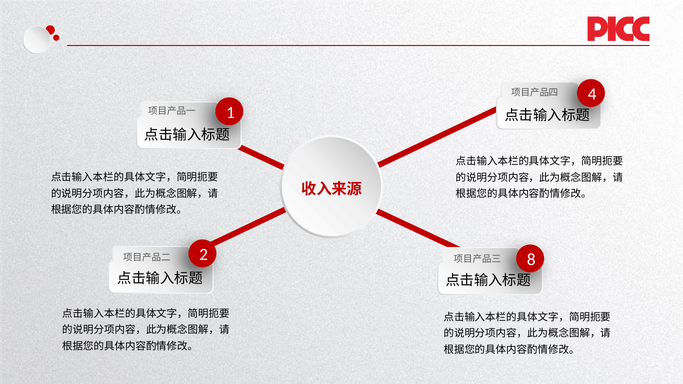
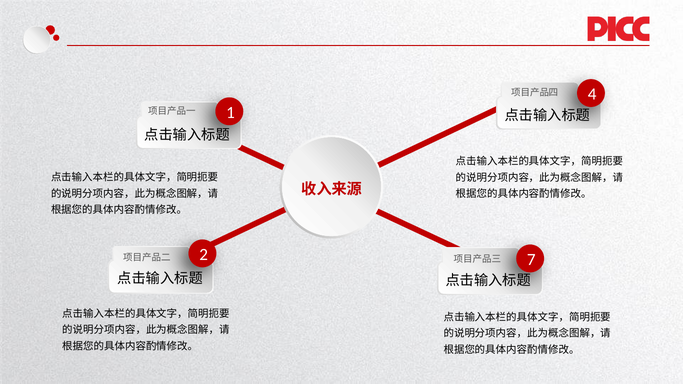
8: 8 -> 7 (531, 260)
